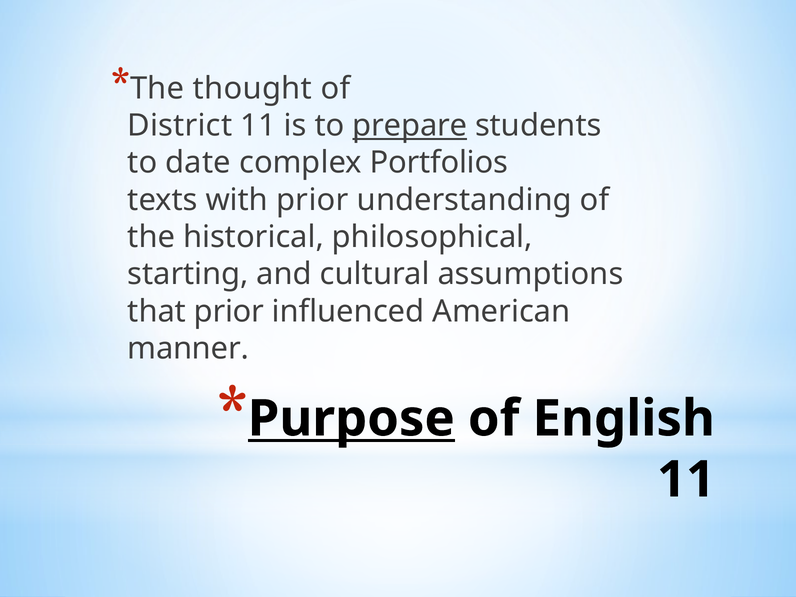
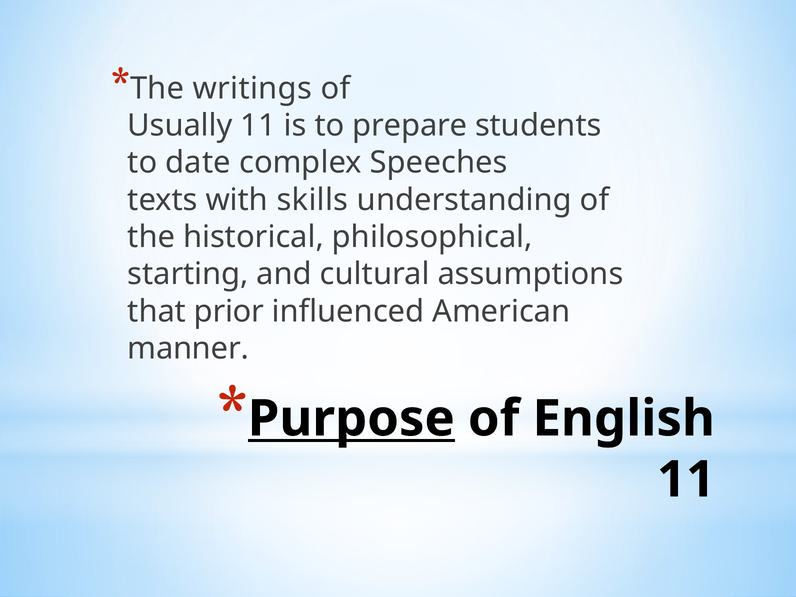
thought: thought -> writings (252, 88)
District: District -> Usually (180, 126)
prepare underline: present -> none (410, 126)
Portfolios: Portfolios -> Speeches (439, 163)
with prior: prior -> skills (312, 200)
